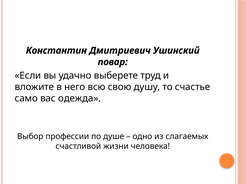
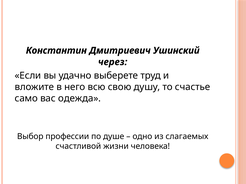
повар: повар -> через (113, 62)
